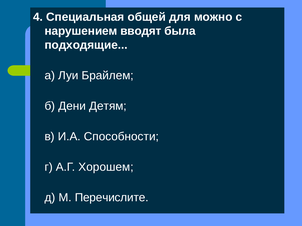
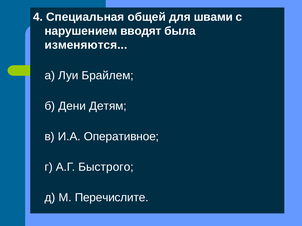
можно: можно -> швами (213, 17)
подходящие: подходящие -> изменяются (86, 45)
Способности: Способности -> Оперативное (121, 137)
Хорошем: Хорошем -> Быстрого (106, 167)
